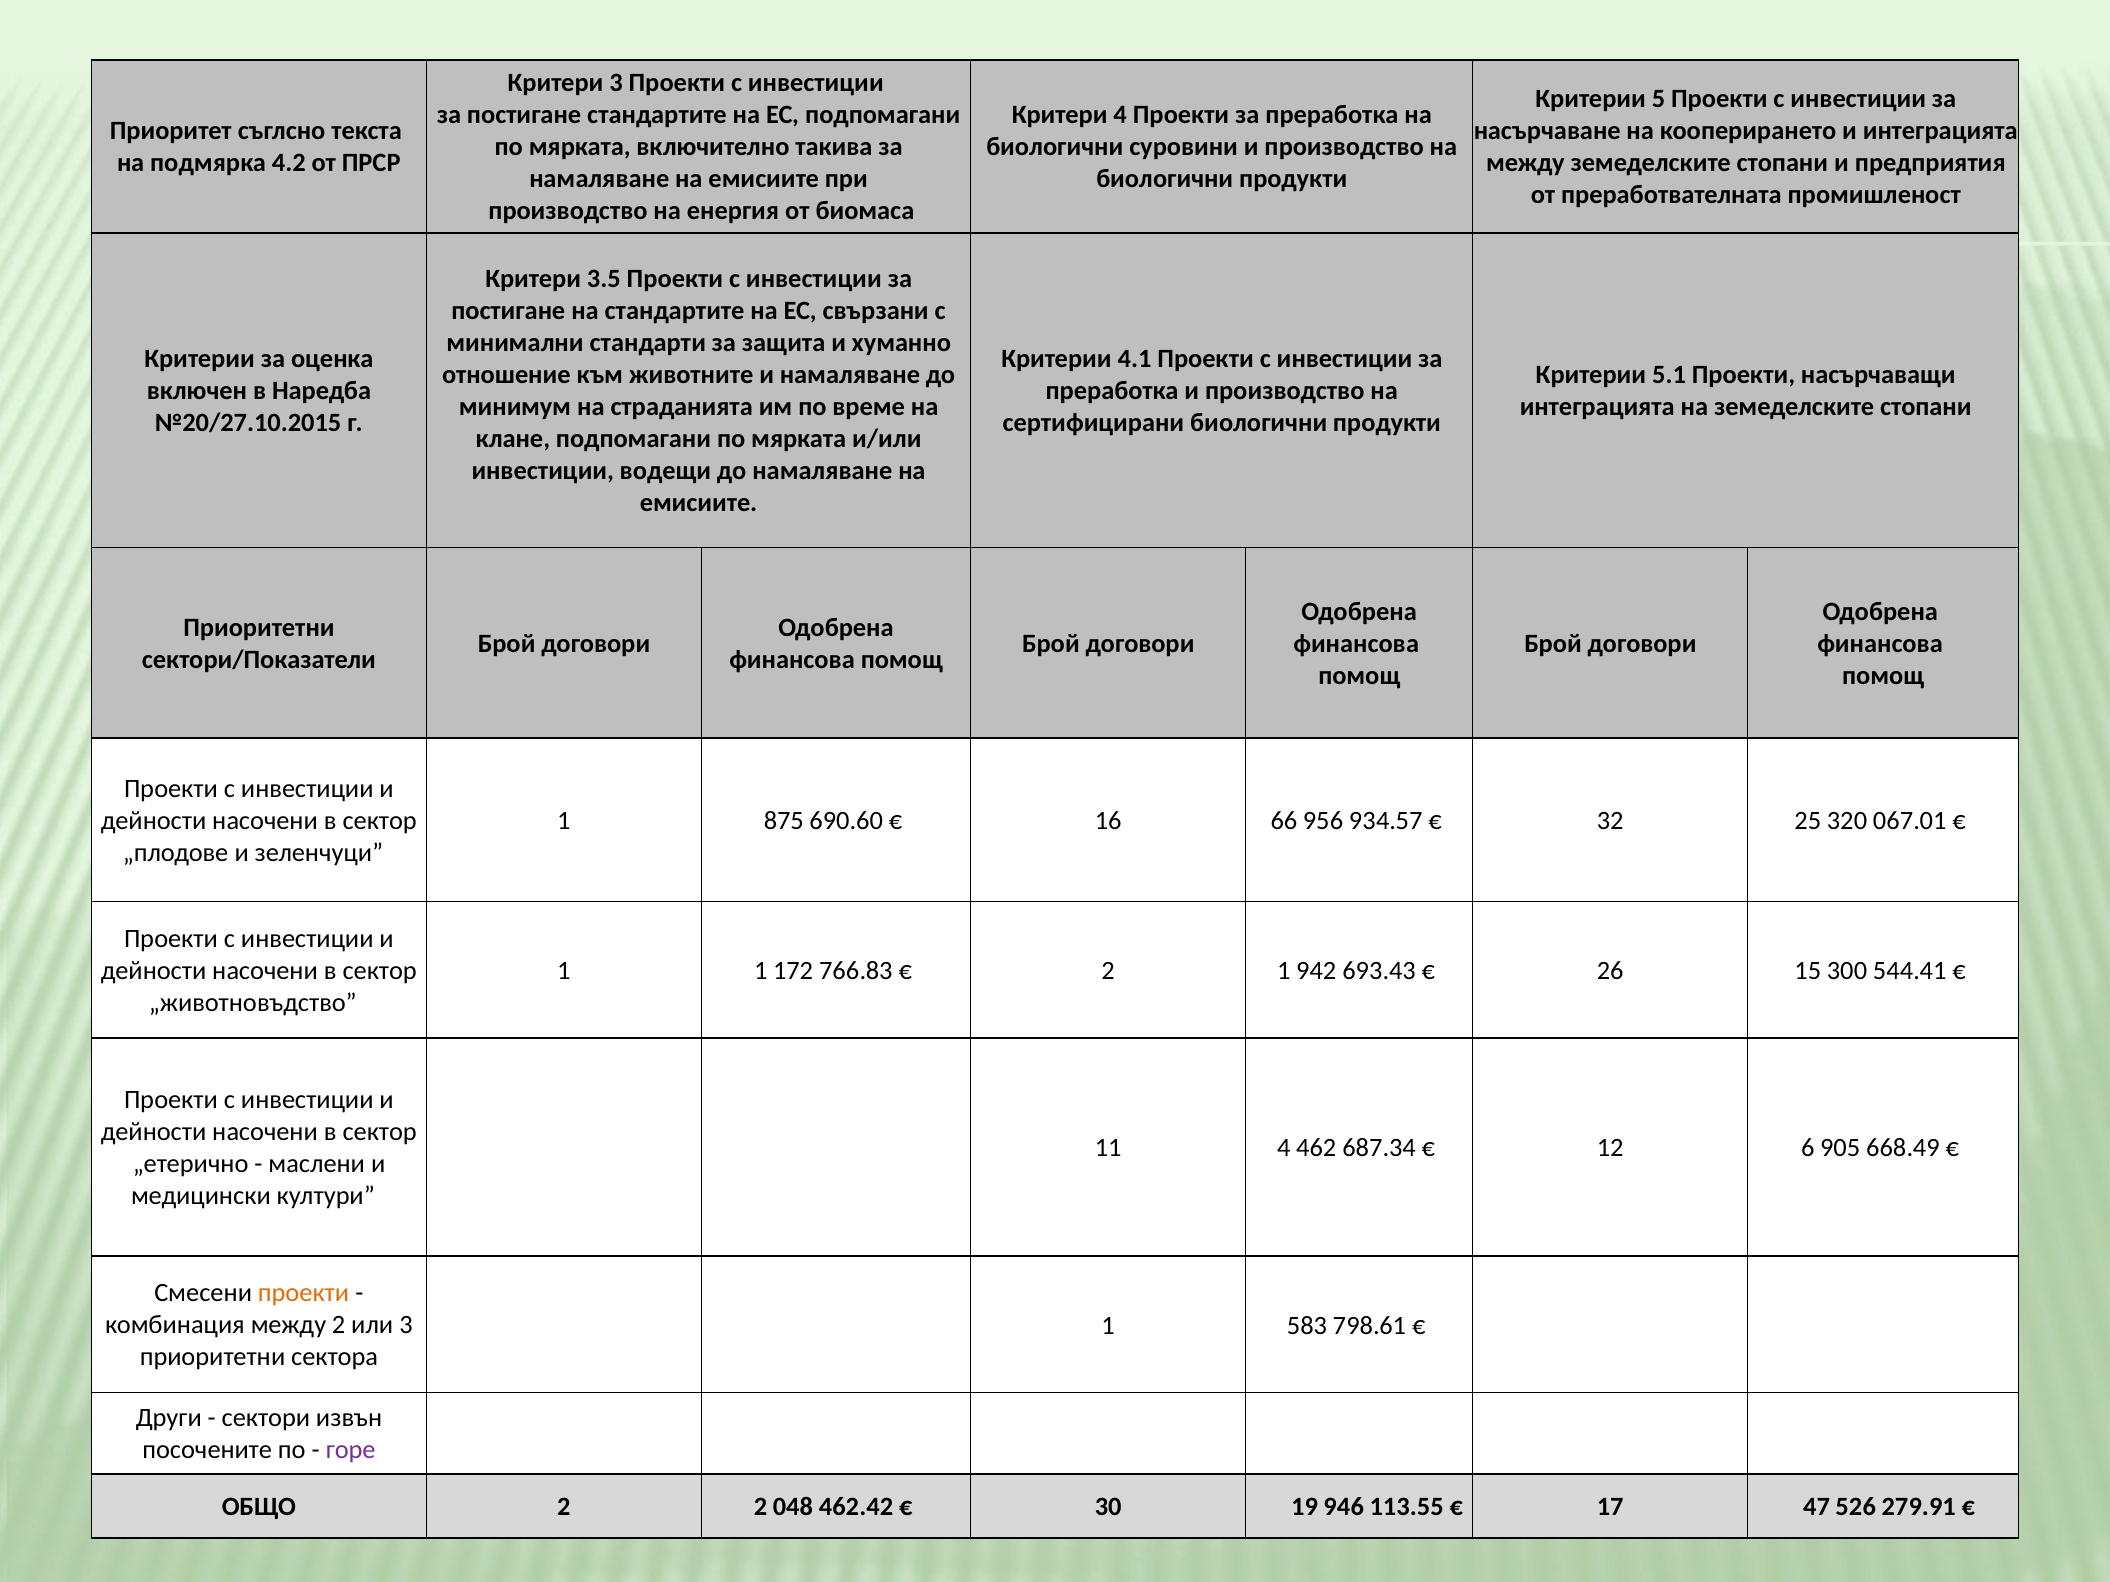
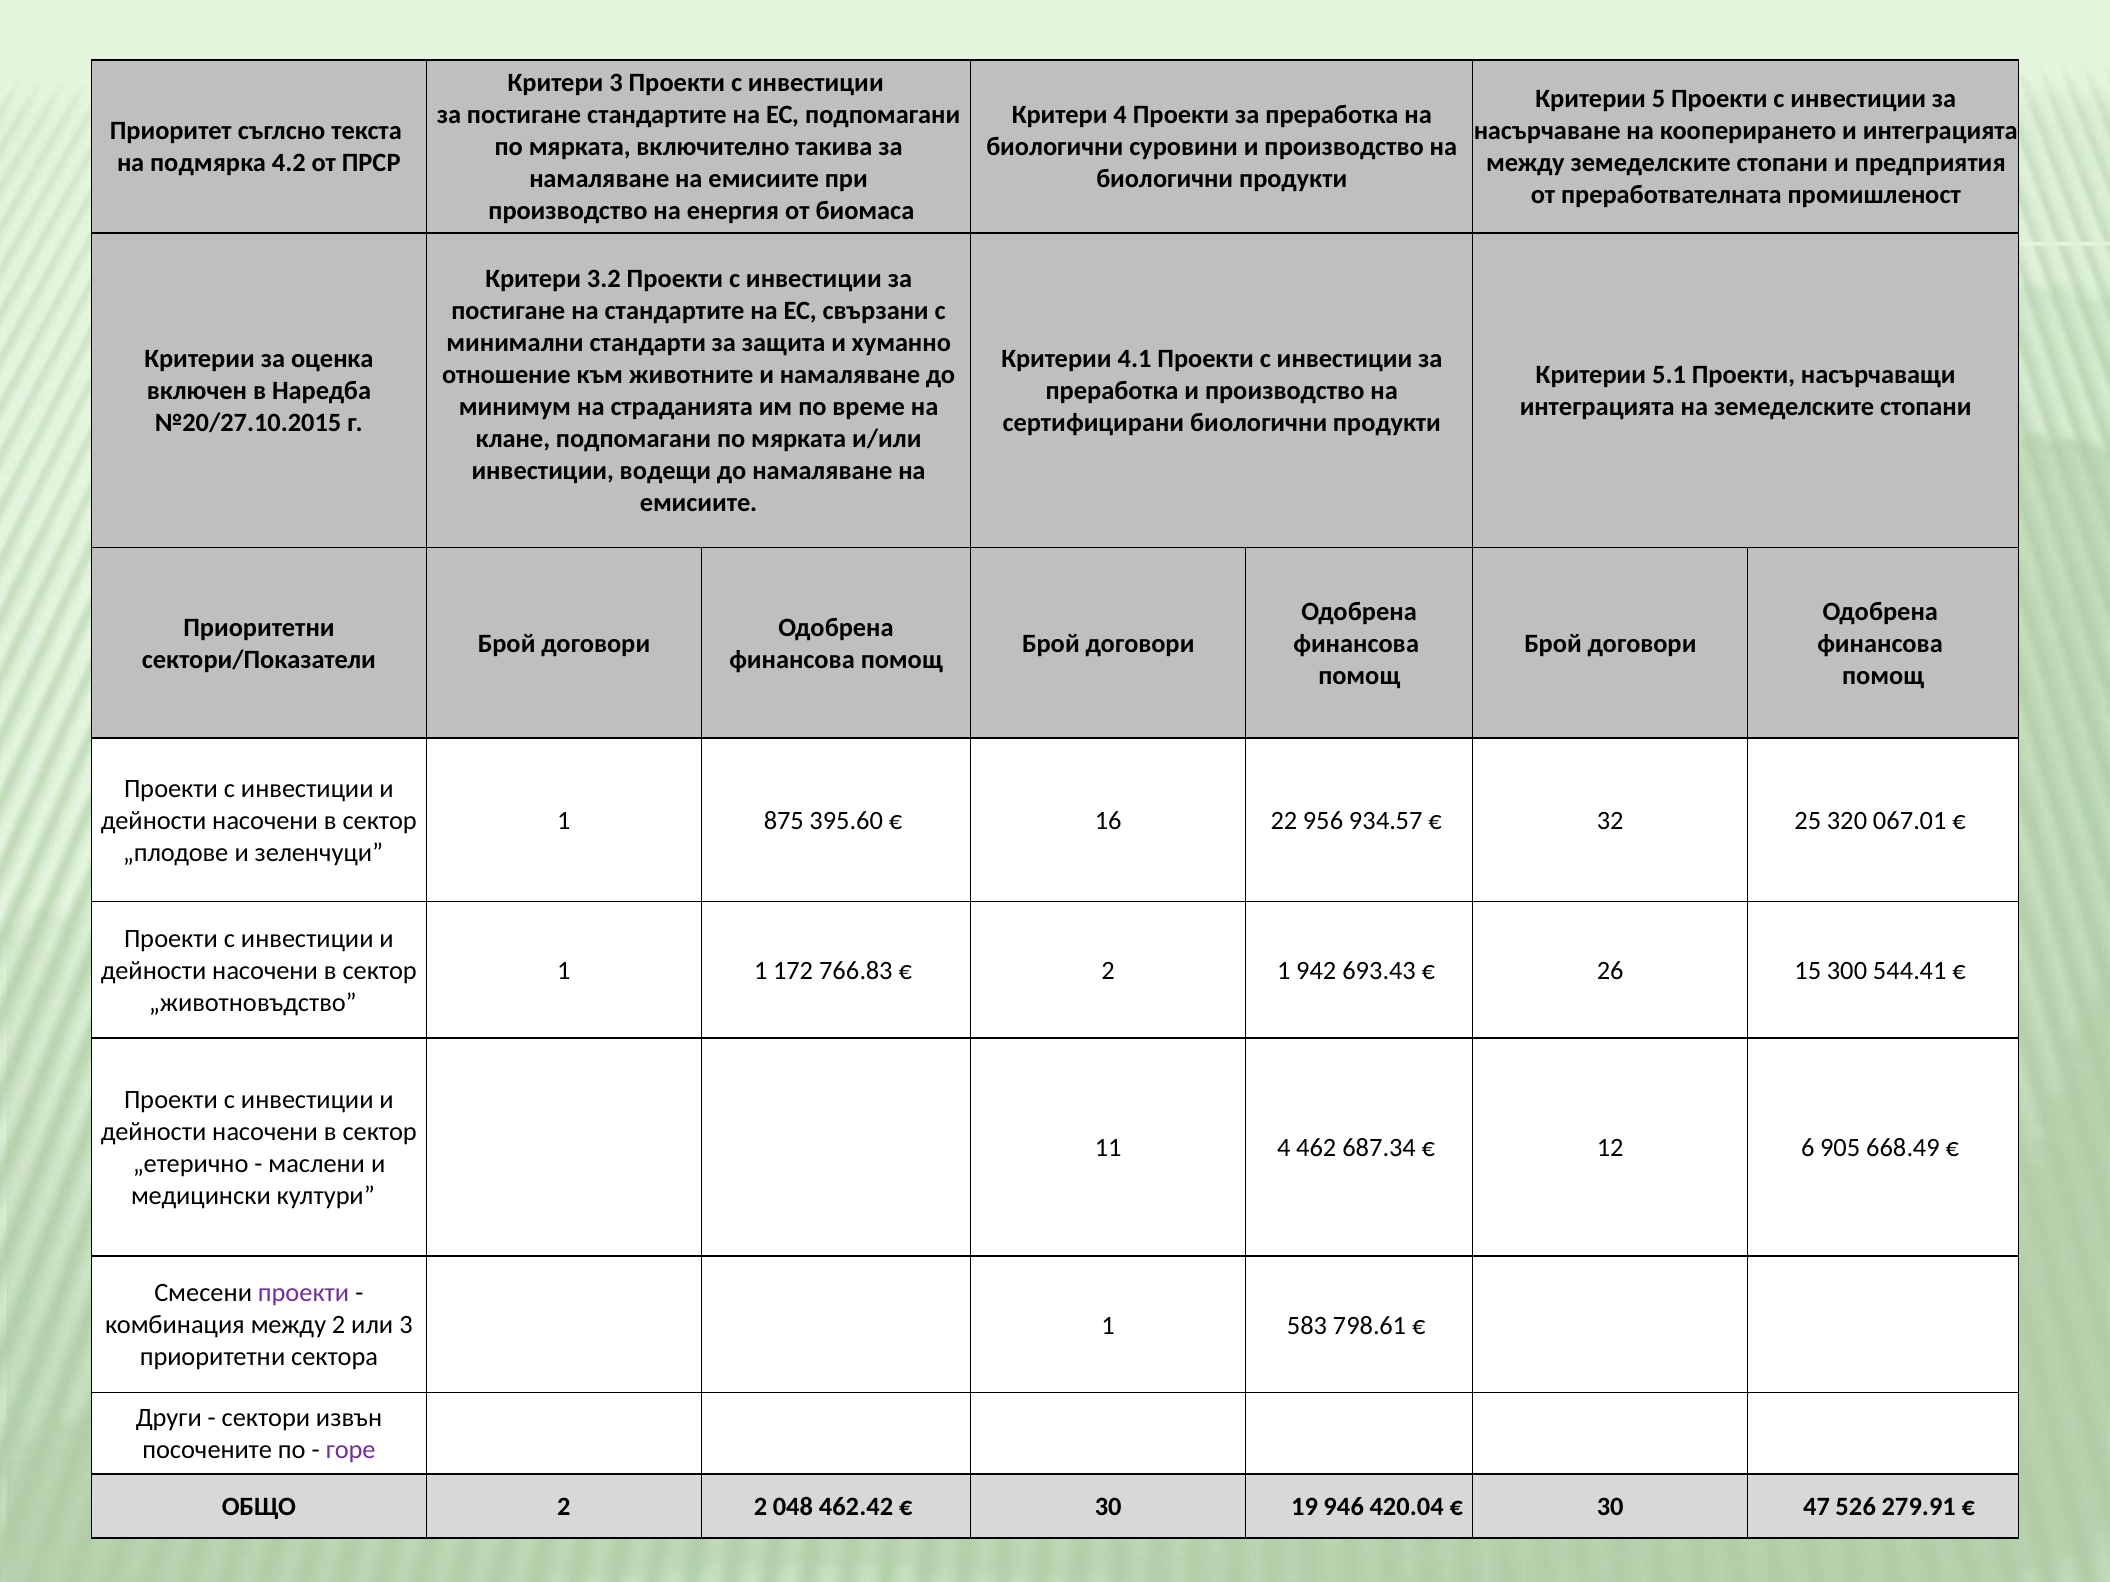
3.5: 3.5 -> 3.2 (604, 279)
690.60: 690.60 -> 395.60 (846, 821)
66: 66 -> 22 (1284, 821)
проекти colour: orange -> purple (304, 1293)
113.55: 113.55 -> 420.04 (1407, 1508)
17: 17 -> 30 (1610, 1508)
